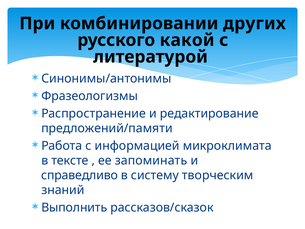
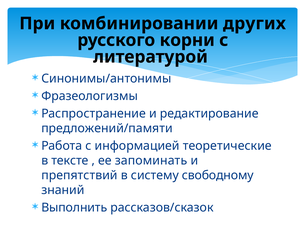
какой: какой -> корни (187, 40)
микроклимата: микроклимата -> теоретические (227, 146)
справедливо: справедливо -> препятствий (79, 175)
творческим: творческим -> свободному (218, 175)
